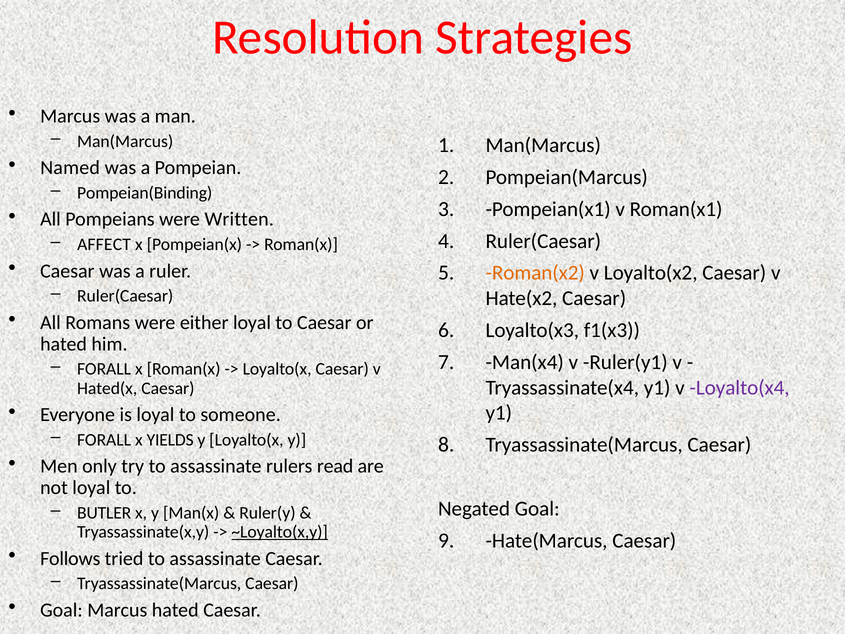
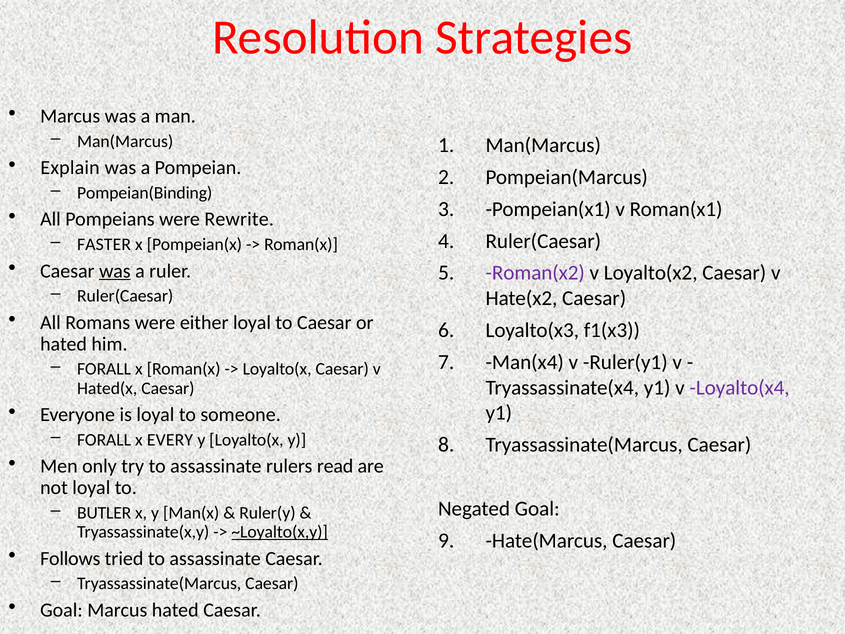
Named: Named -> Explain (70, 168)
Written: Written -> Rewrite (239, 219)
AFFECT: AFFECT -> FASTER (104, 244)
was underline: none -> present (115, 271)
Roman(x2 colour: orange -> purple (535, 273)
YIELDS: YIELDS -> EVERY (170, 440)
